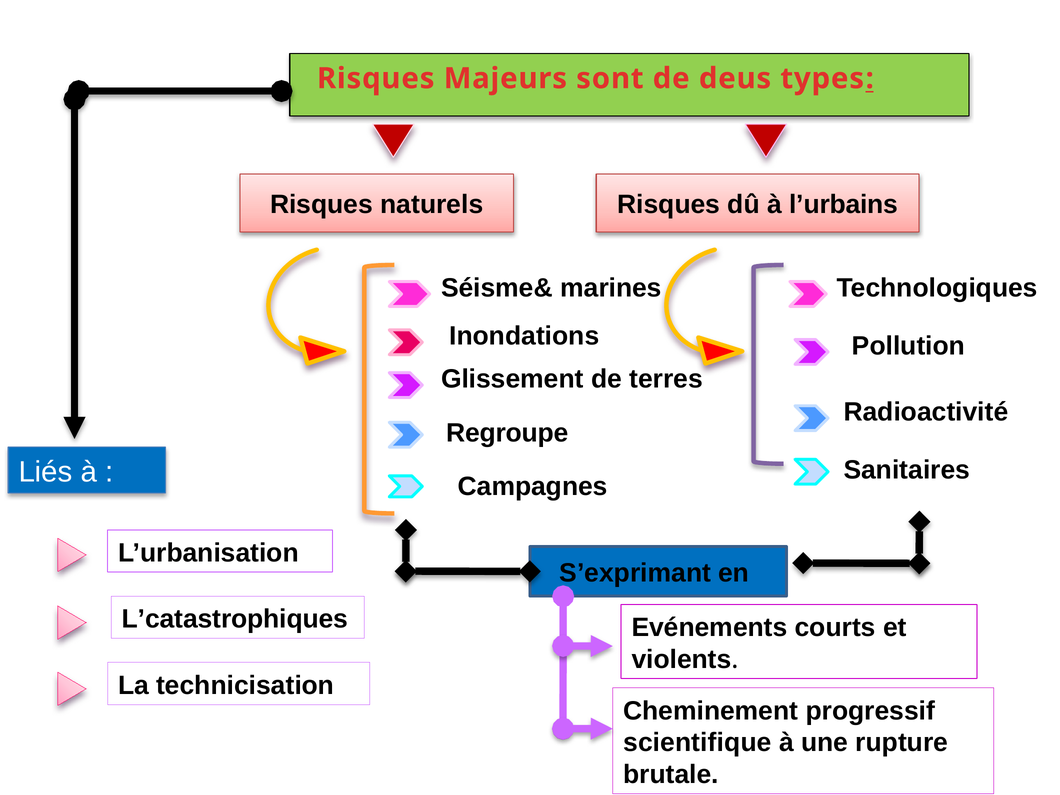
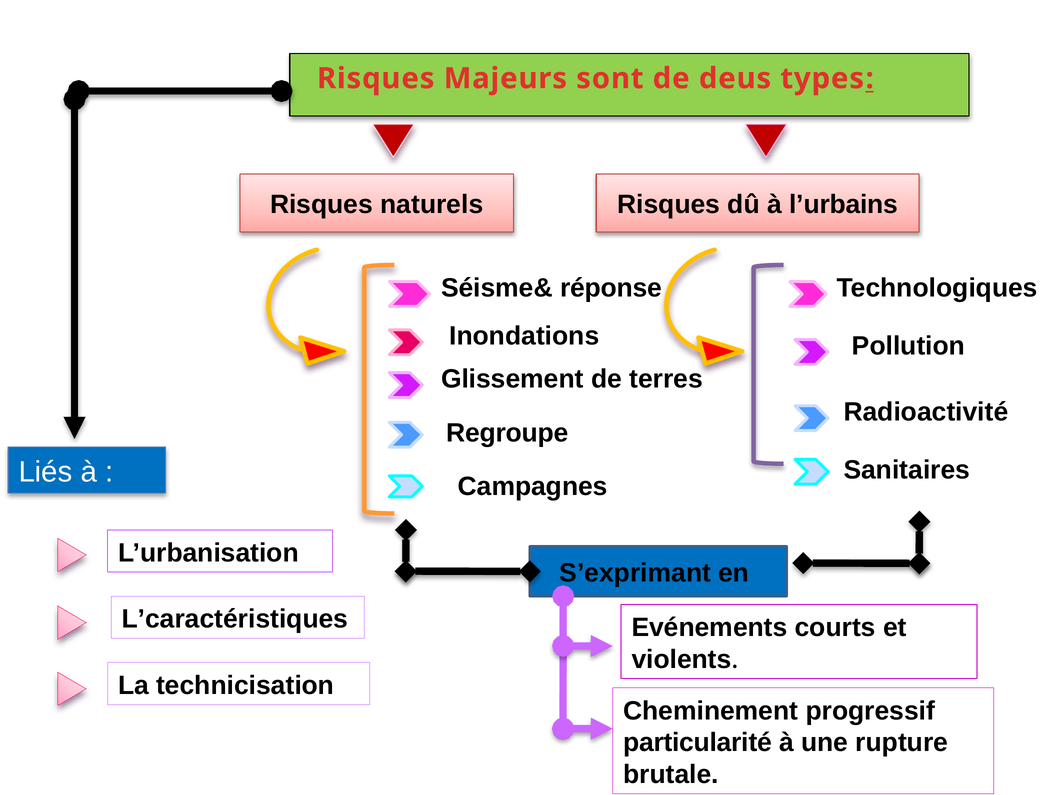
marines: marines -> réponse (611, 288)
L’catastrophiques: L’catastrophiques -> L’caractéristiques (235, 619)
scientifique: scientifique -> particularité (698, 743)
